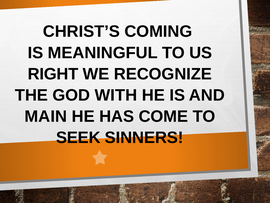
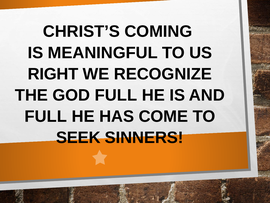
GOD WITH: WITH -> FULL (116, 95)
MAIN: MAIN -> FULL (46, 116)
